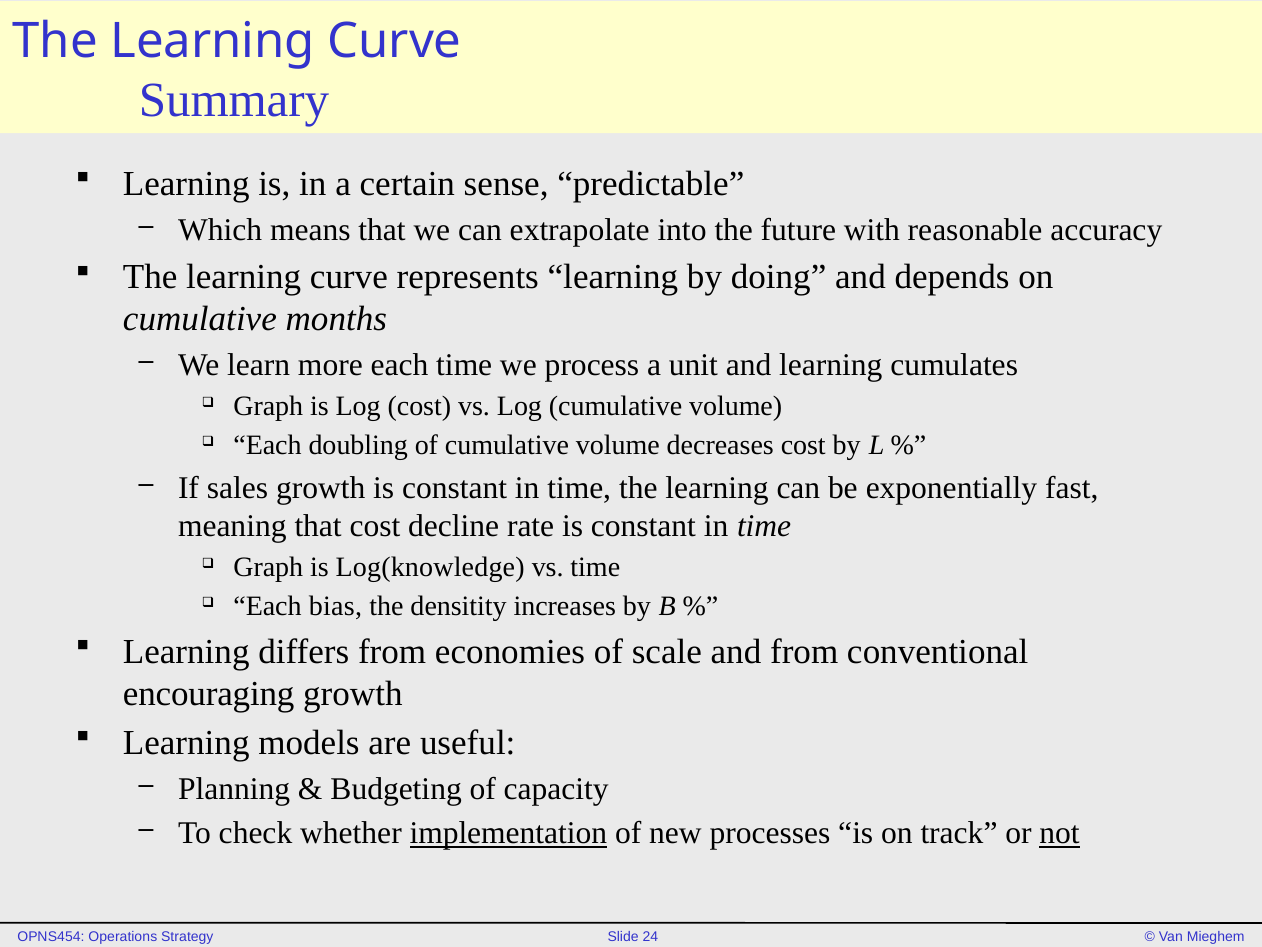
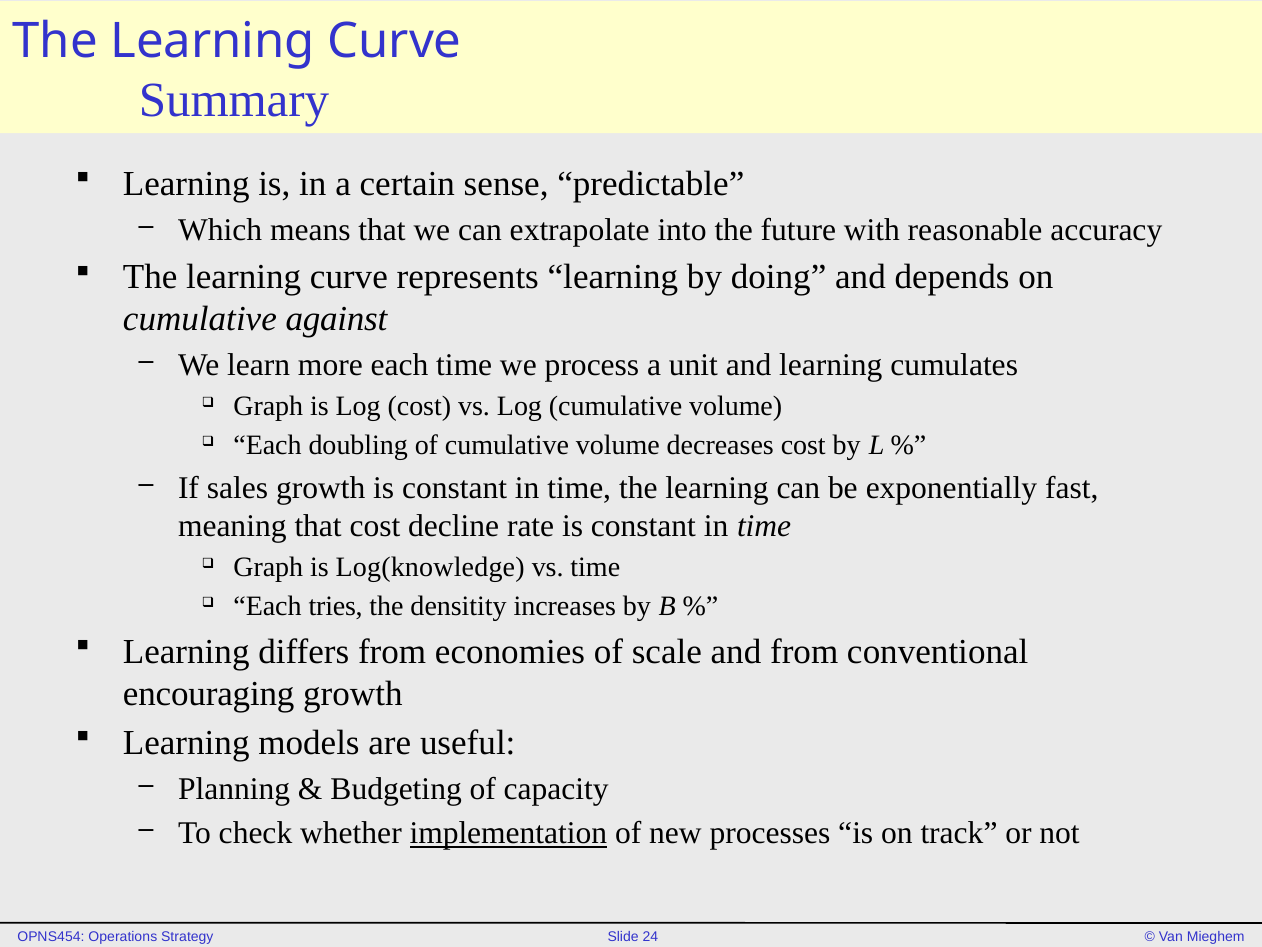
months: months -> against (336, 319)
bias: bias -> tries (336, 606)
not underline: present -> none (1060, 833)
